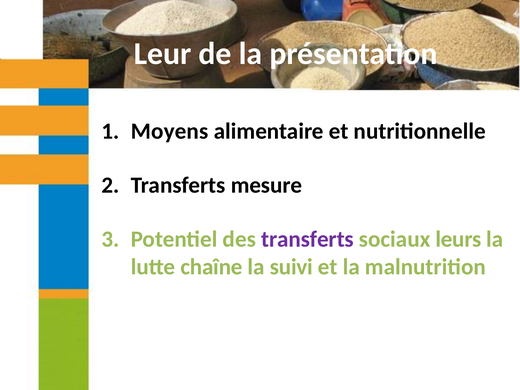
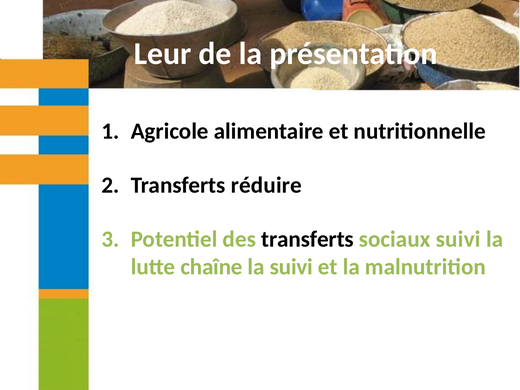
Moyens: Moyens -> Agricole (170, 131)
mesure: mesure -> réduire (266, 185)
transferts colour: purple -> black (307, 239)
sociaux leurs: leurs -> suivi (458, 239)
